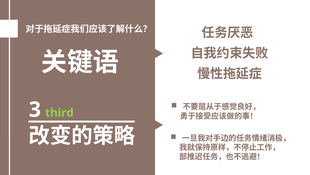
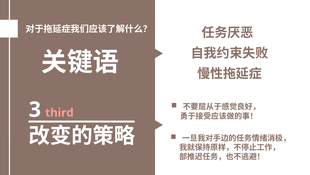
third colour: light green -> pink (59, 112)
